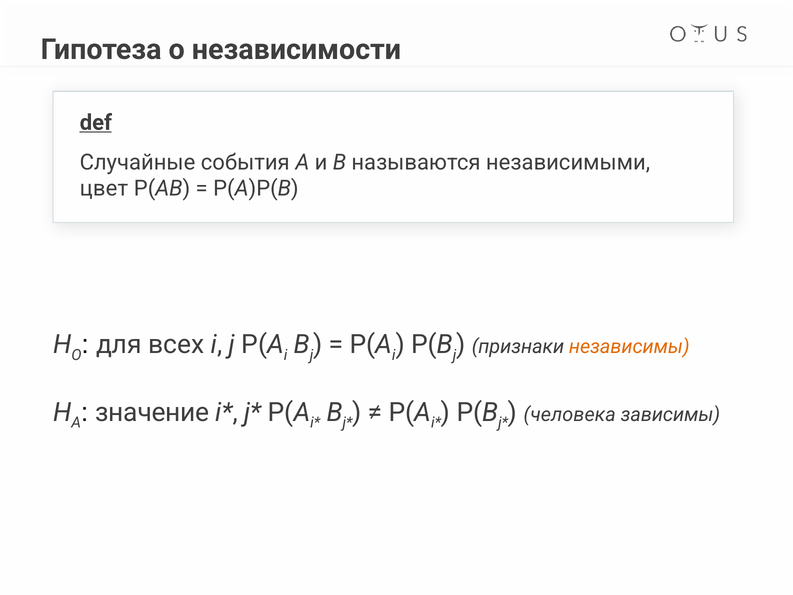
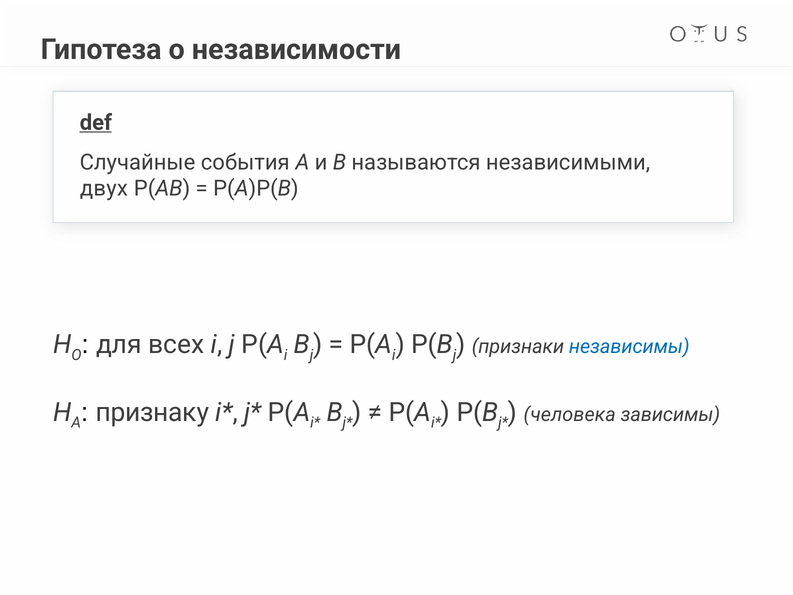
цвет: цвет -> двух (104, 189)
независимы colour: orange -> blue (629, 347)
значение: значение -> признаку (152, 412)
